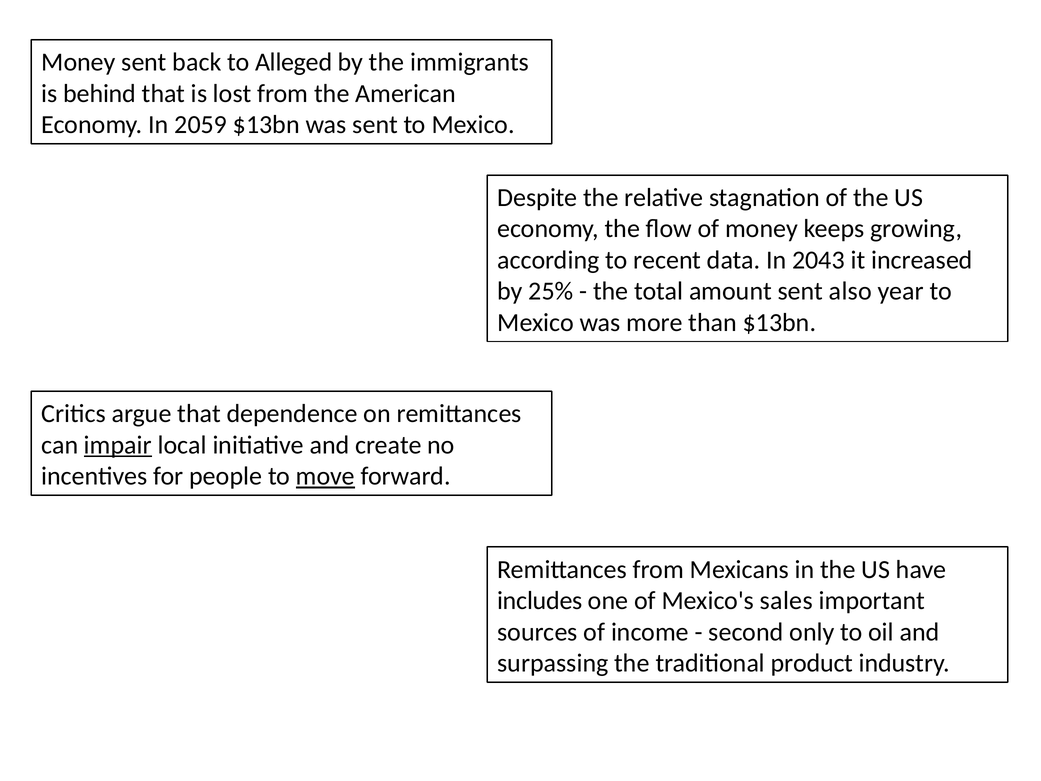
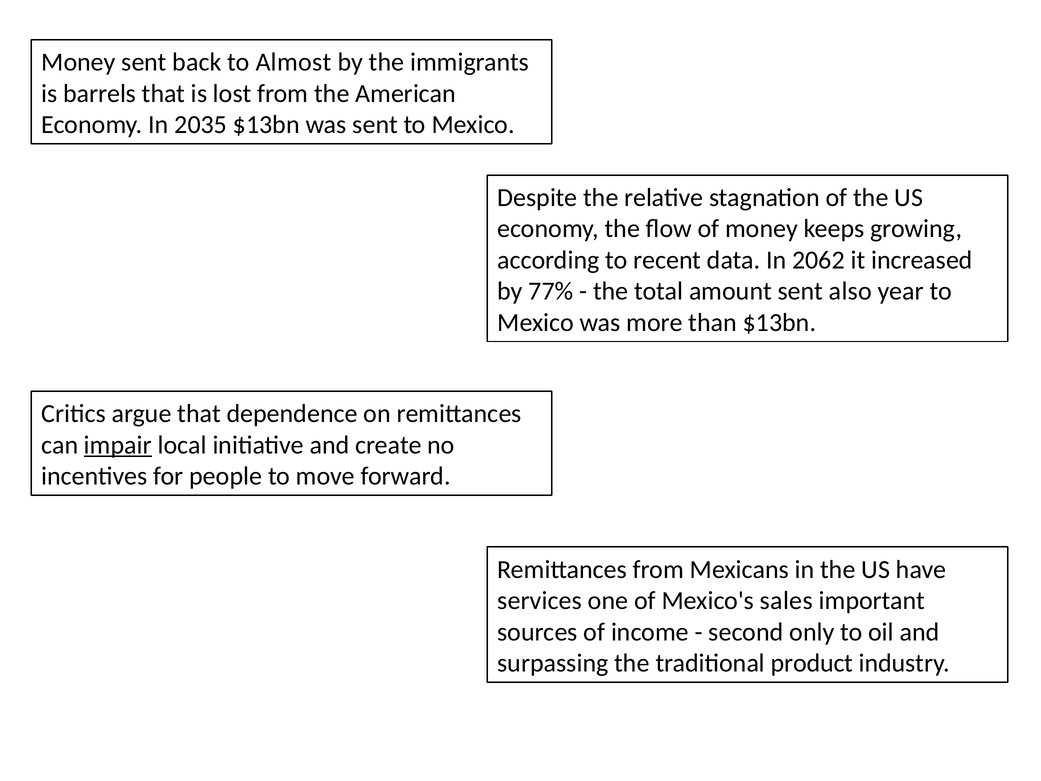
Alleged: Alleged -> Almost (293, 62)
behind: behind -> barrels (100, 94)
2059: 2059 -> 2035 (201, 125)
2043: 2043 -> 2062 (818, 260)
25%: 25% -> 77% (551, 291)
move underline: present -> none (325, 476)
includes: includes -> services (540, 600)
